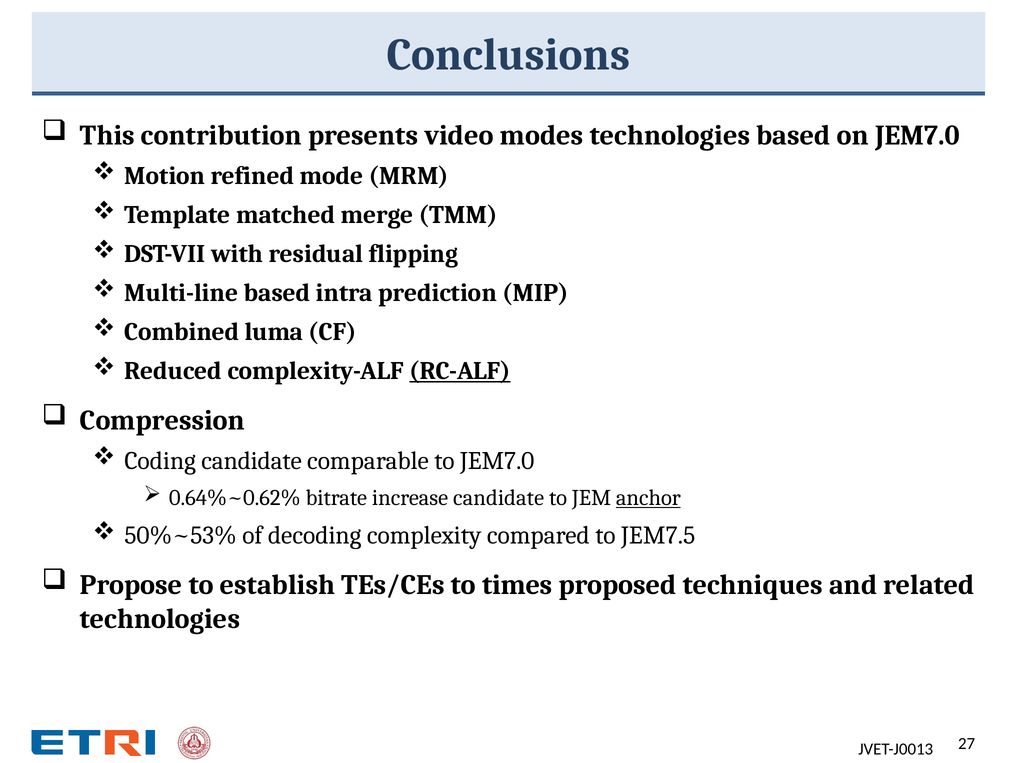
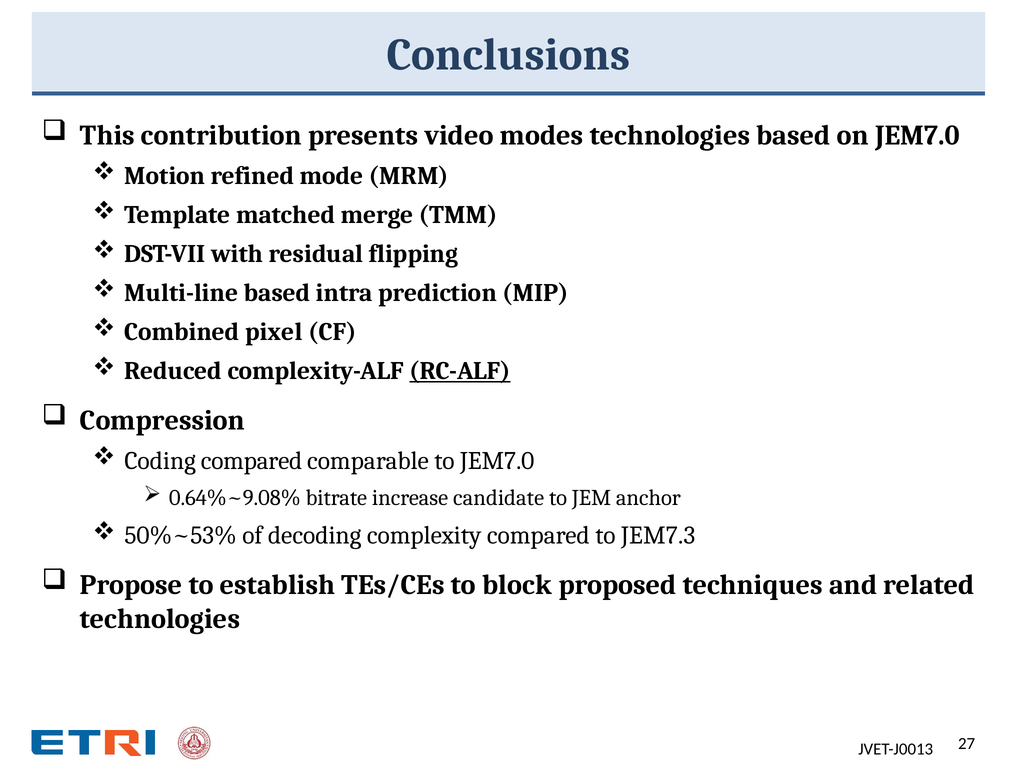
luma: luma -> pixel (274, 332)
Coding candidate: candidate -> compared (252, 461)
0.64%~0.62%: 0.64%~0.62% -> 0.64%~9.08% (235, 498)
anchor underline: present -> none (648, 498)
JEM7.5: JEM7.5 -> JEM7.3 (658, 535)
times: times -> block (517, 585)
